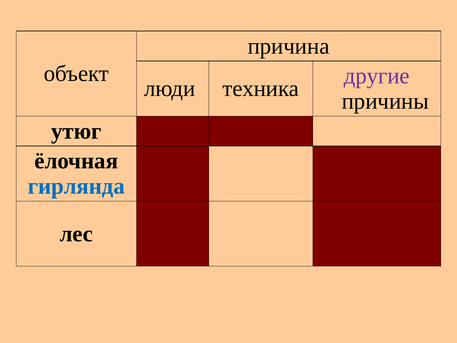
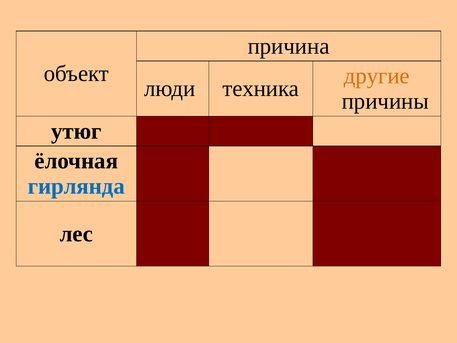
другие colour: purple -> orange (377, 76)
